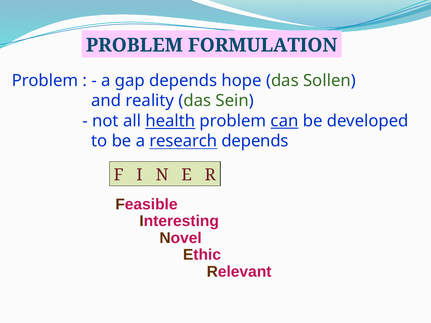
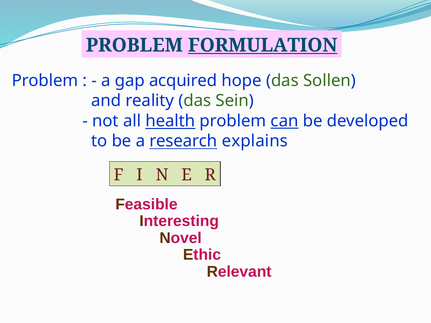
FORMULATION underline: none -> present (263, 45)
gap depends: depends -> acquired (183, 81)
research depends: depends -> explains (255, 141)
